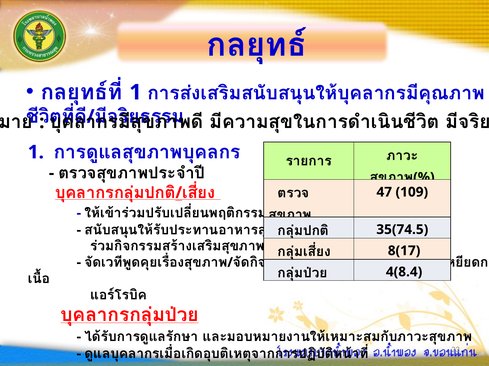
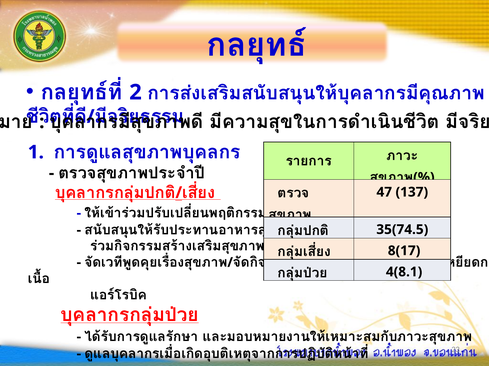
1: 1 -> 2 (135, 92)
109: 109 -> 137 (412, 192)
4(8.4: 4(8.4 -> 4(8.1 (404, 272)
